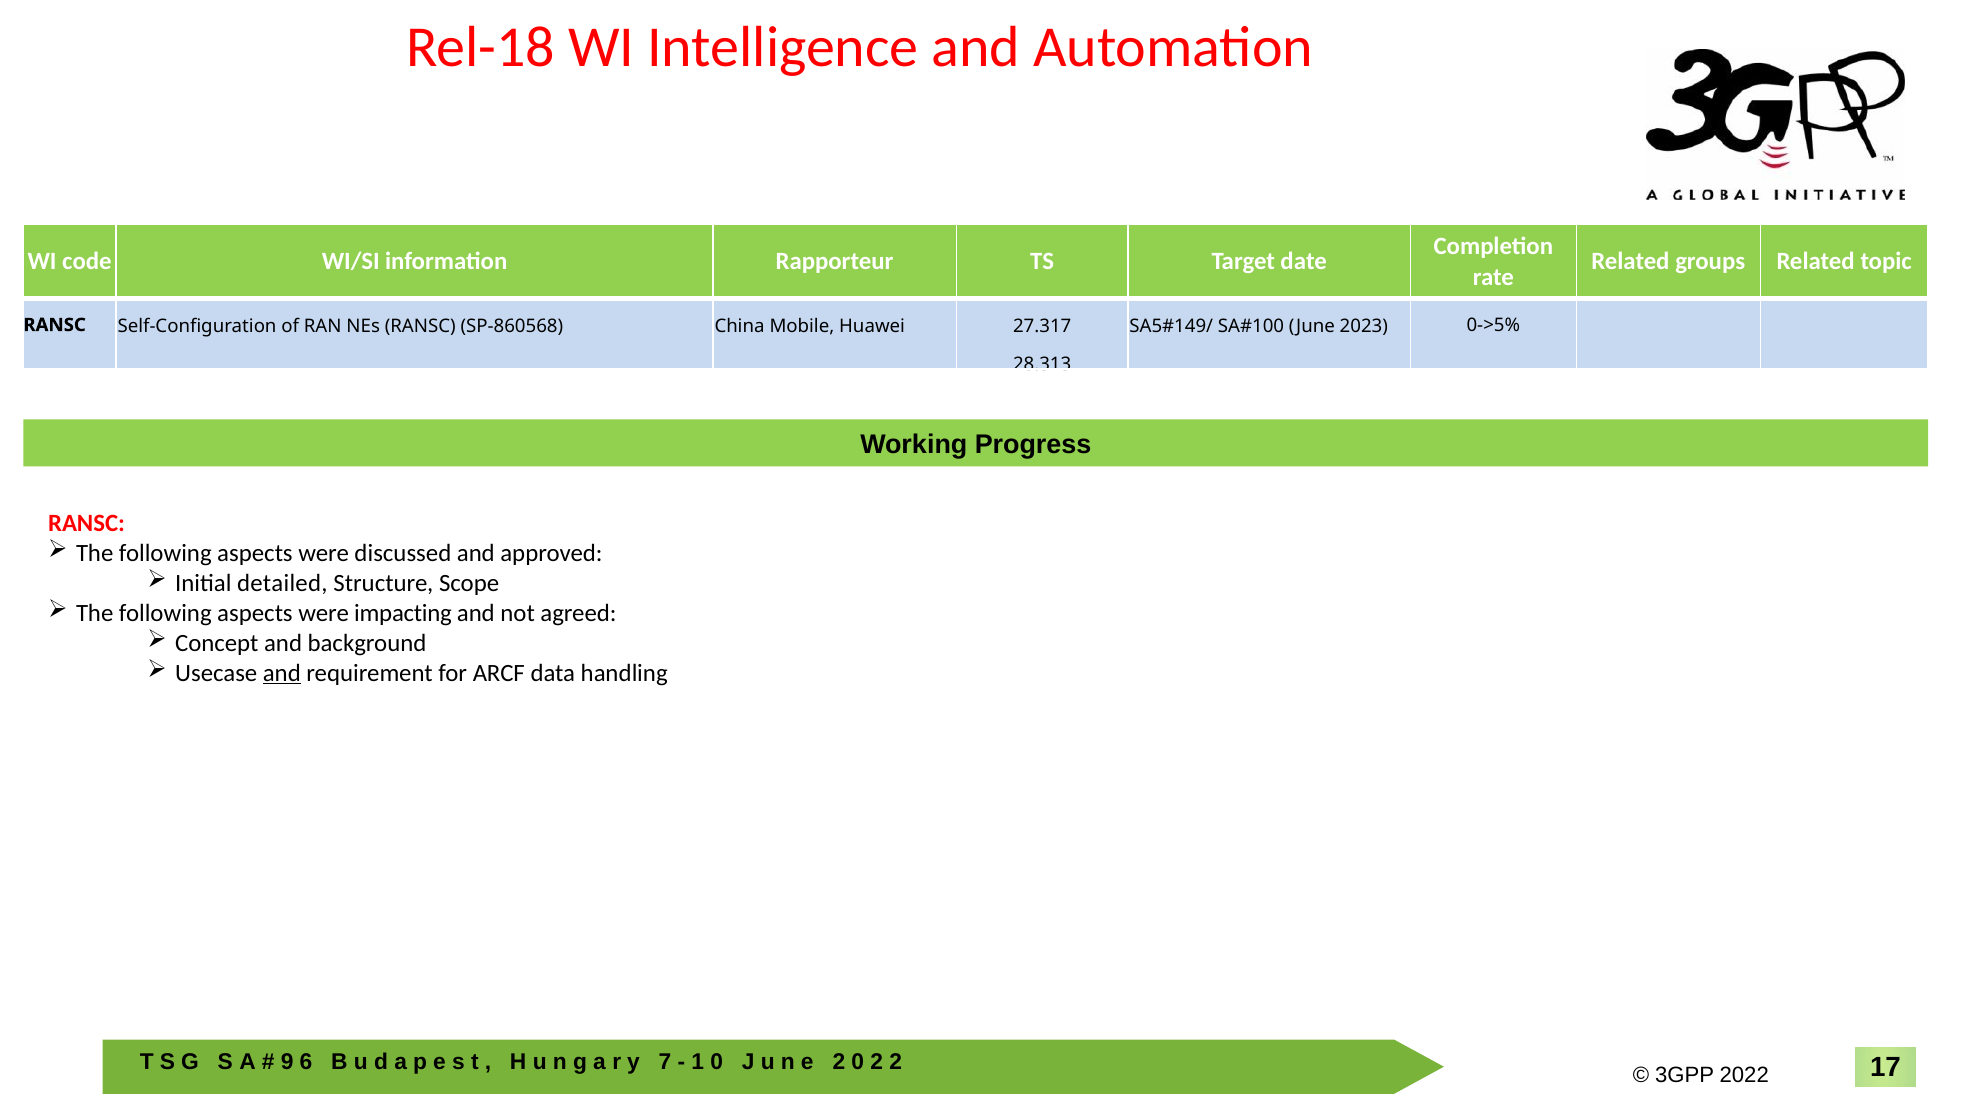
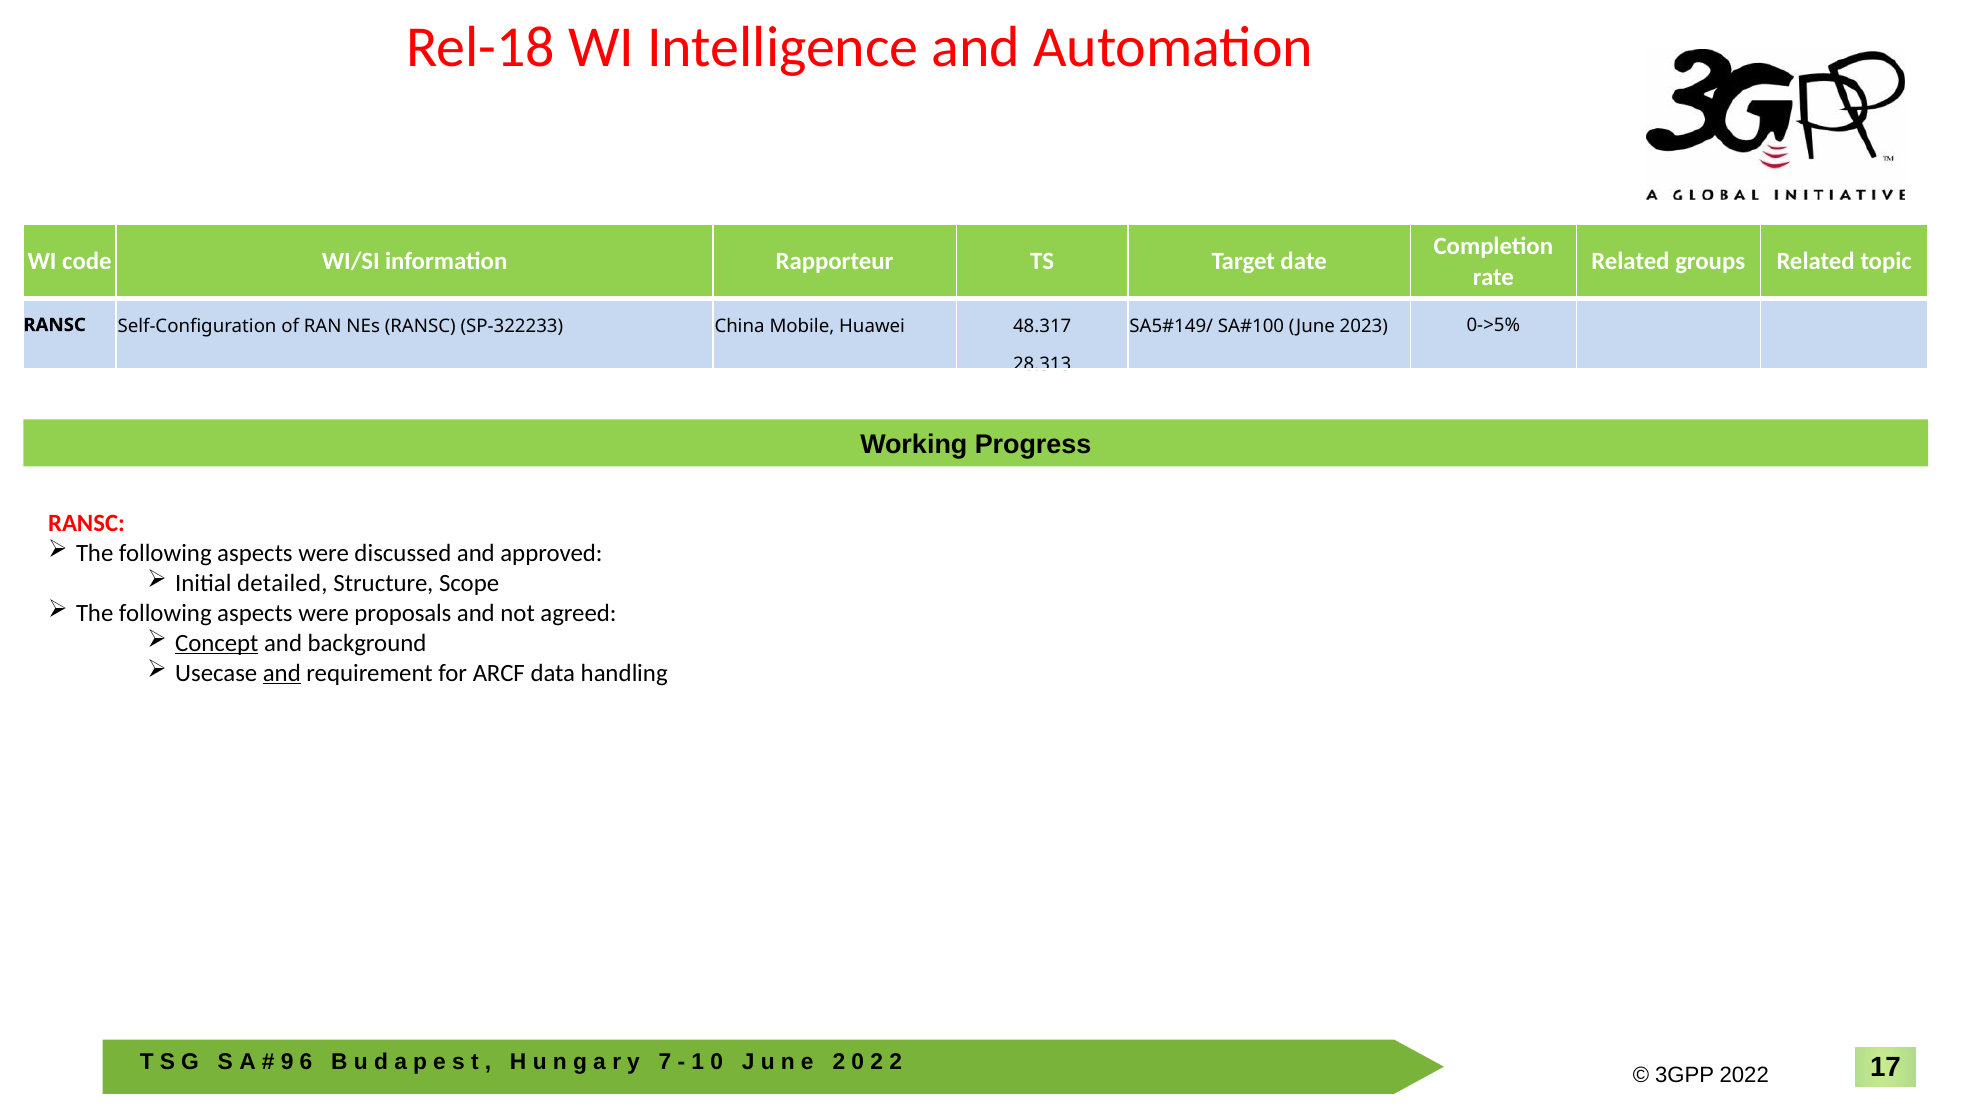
SP-860568: SP-860568 -> SP-322233 (512, 327)
27.317: 27.317 -> 48.317 (1042, 327)
impacting: impacting -> proposals (403, 613)
Concept underline: none -> present (217, 643)
